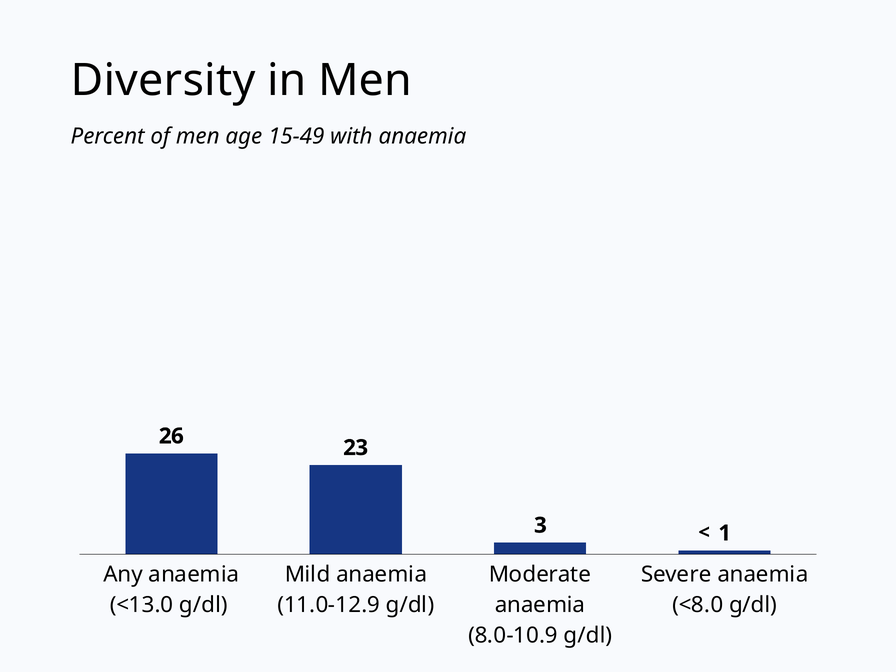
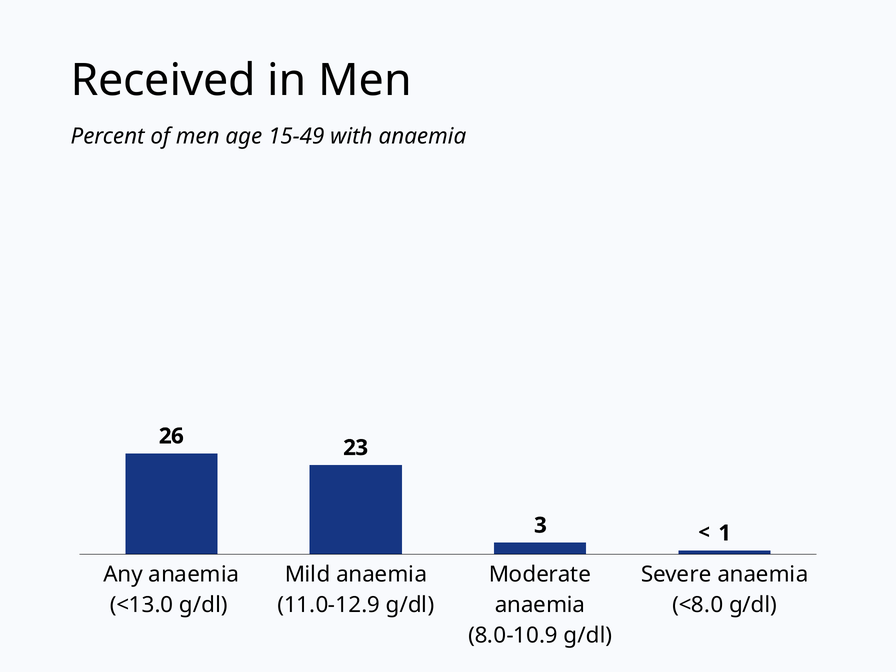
Diversity: Diversity -> Received (163, 81)
